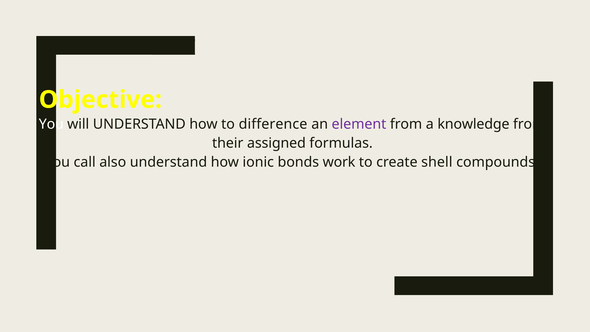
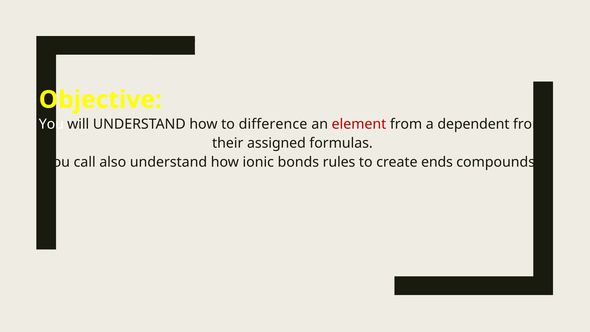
element colour: purple -> red (359, 124)
knowledge: knowledge -> dependent (473, 124)
work: work -> rules (339, 162)
shell: shell -> ends (437, 162)
